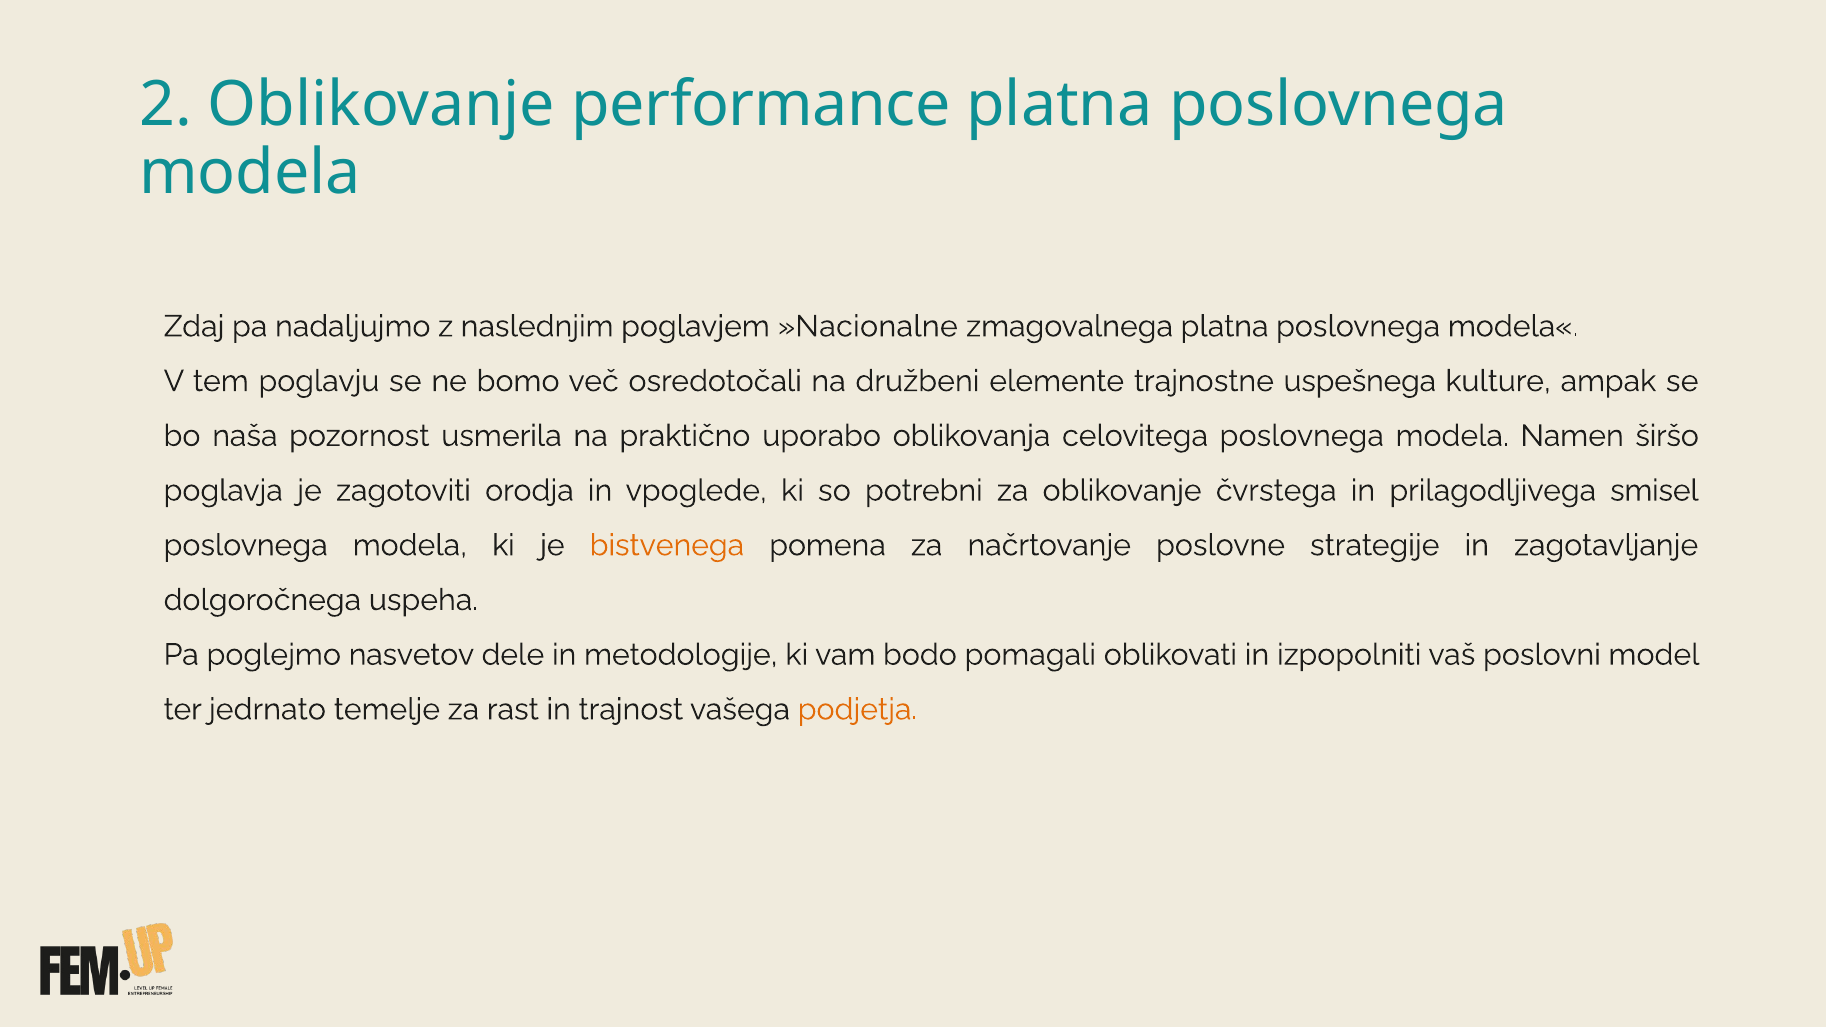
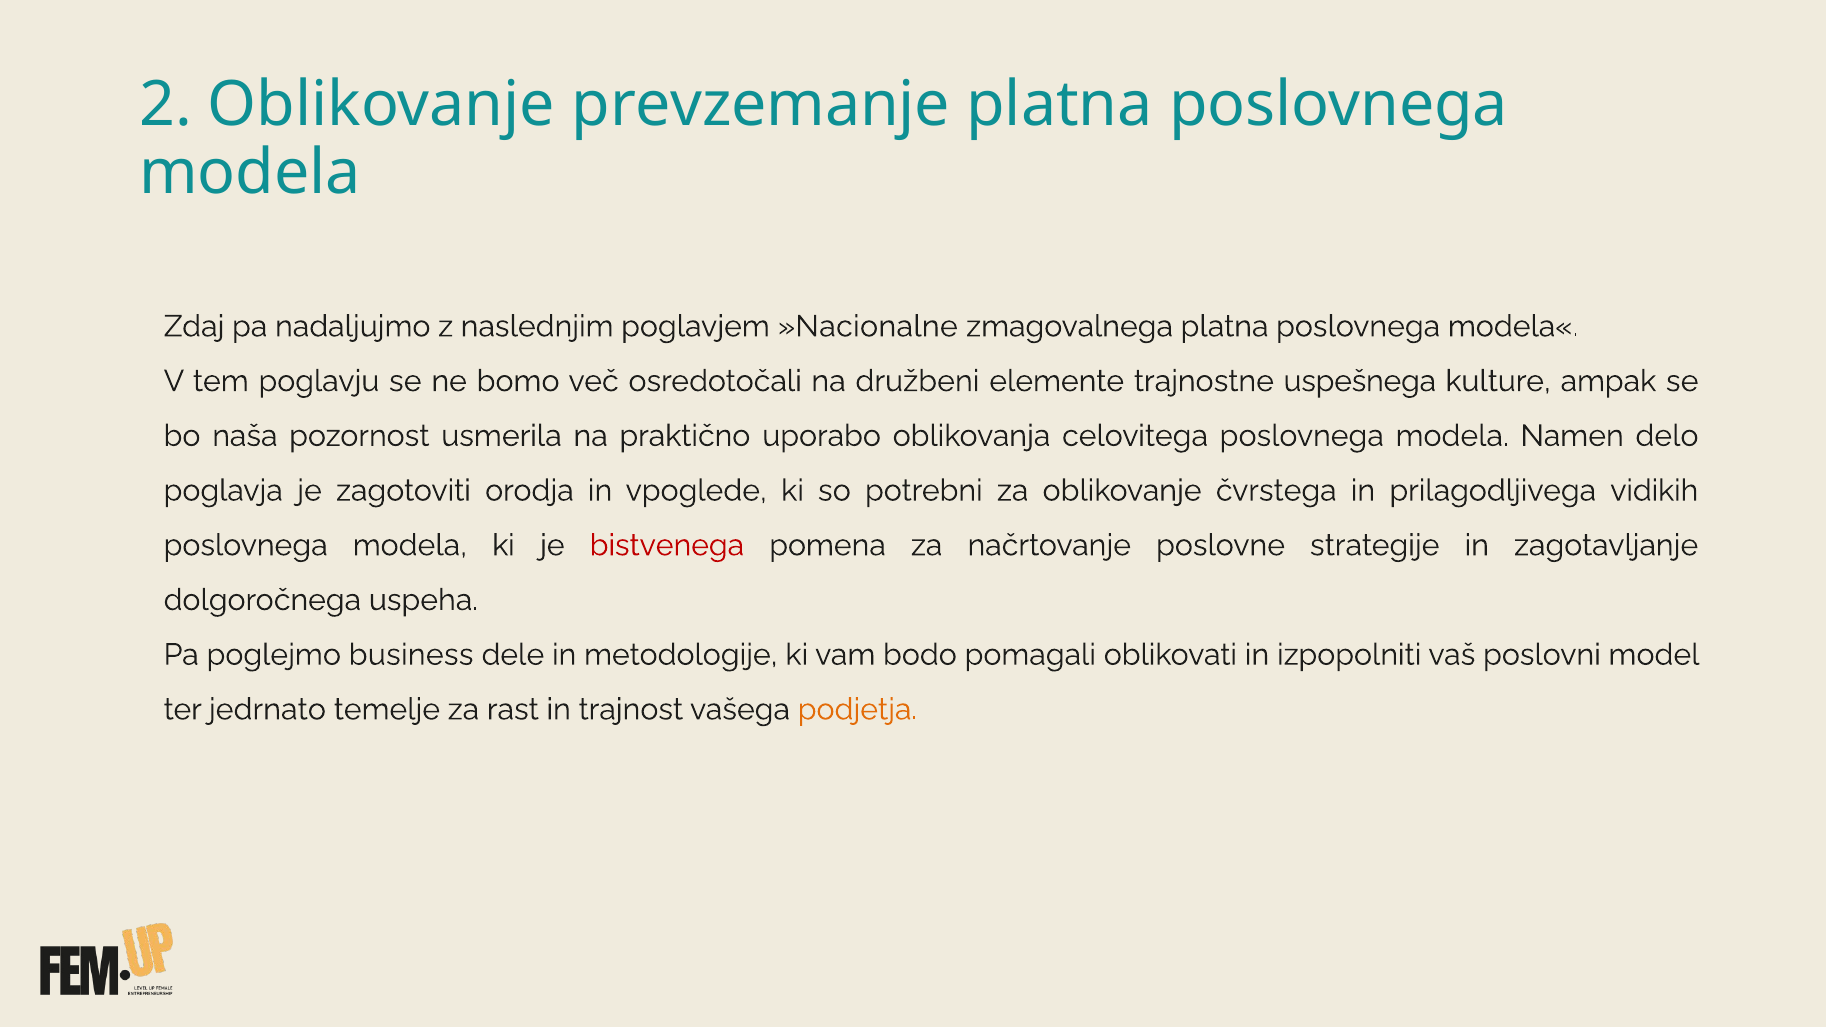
performance: performance -> prevzemanje (761, 105)
širšo: širšo -> delo (1667, 436)
smisel: smisel -> vidikih (1654, 491)
bistvenega colour: orange -> red (667, 545)
nasvetov: nasvetov -> business (411, 655)
